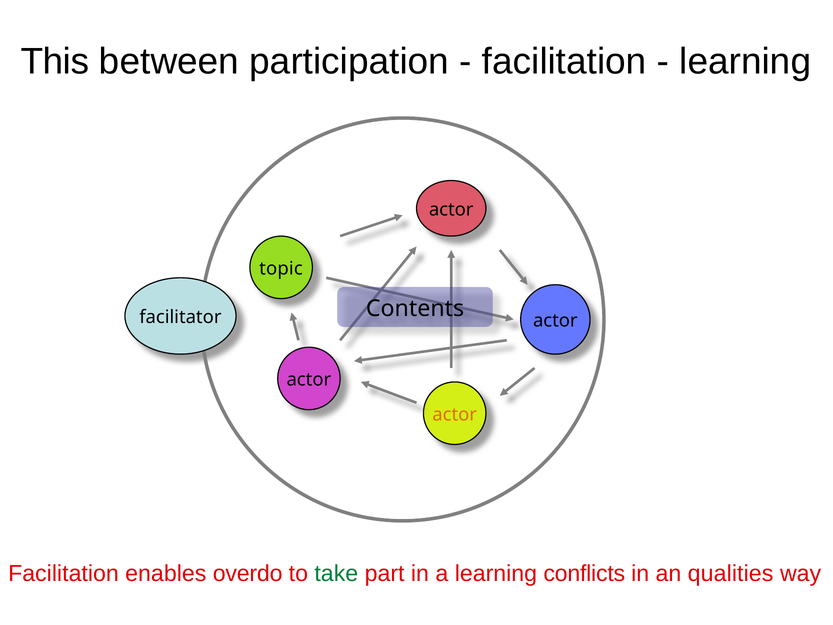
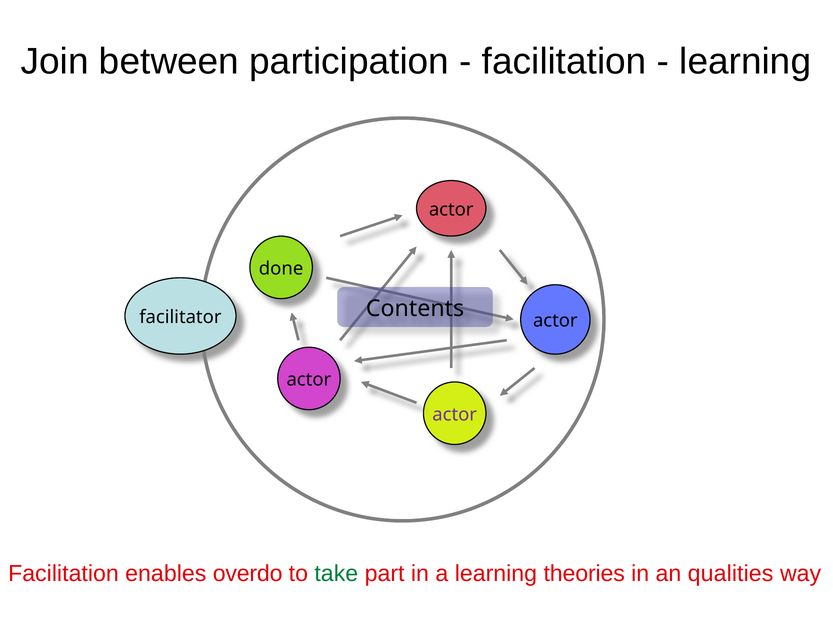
This: This -> Join (55, 62)
topic: topic -> done (281, 269)
actor colour: orange -> purple (455, 414)
conflicts: conflicts -> theories (584, 573)
